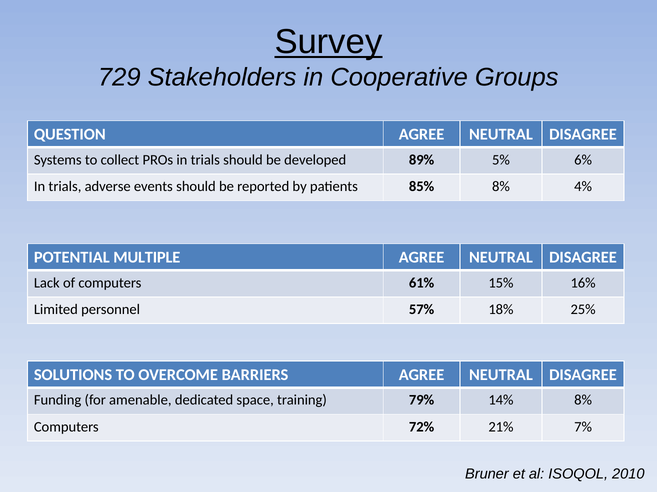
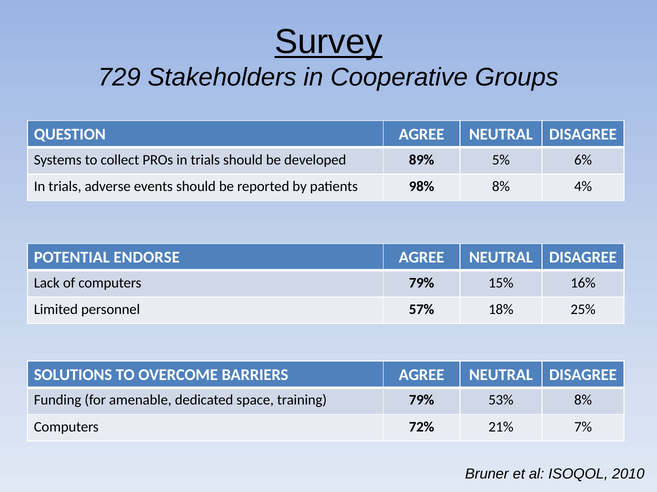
85%: 85% -> 98% (422, 187)
MULTIPLE: MULTIPLE -> ENDORSE (147, 258)
computers 61%: 61% -> 79% (422, 283)
14%: 14% -> 53% (501, 401)
